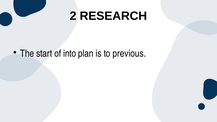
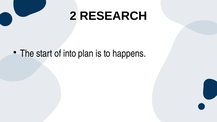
previous: previous -> happens (129, 54)
